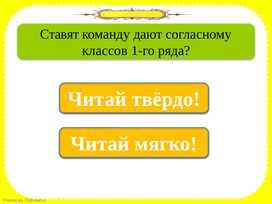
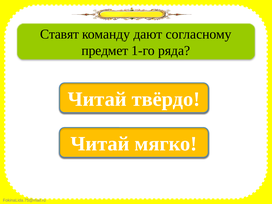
классов: классов -> предмет (105, 51)
